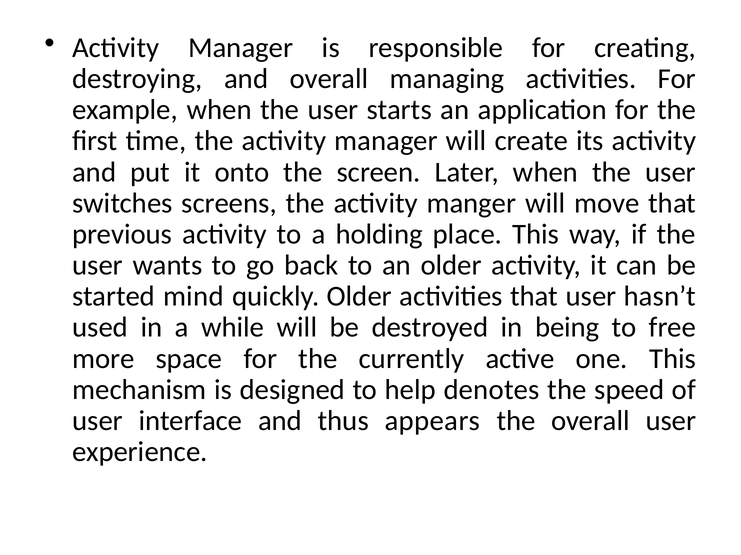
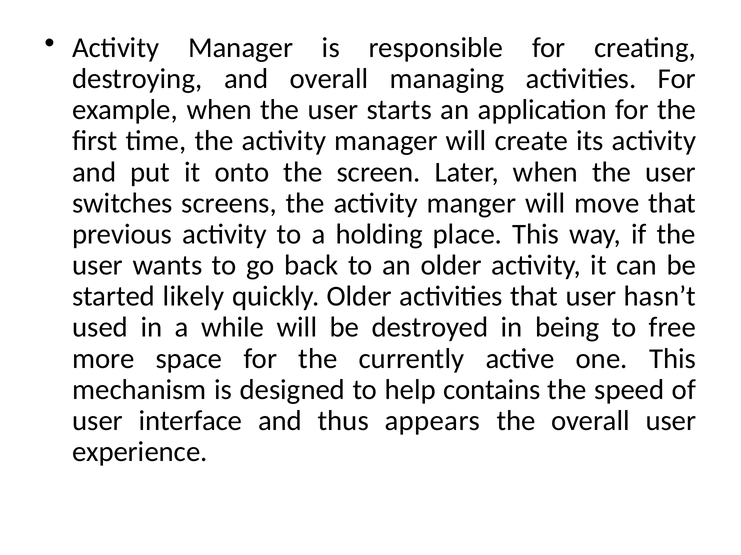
mind: mind -> likely (194, 297)
denotes: denotes -> contains (492, 390)
